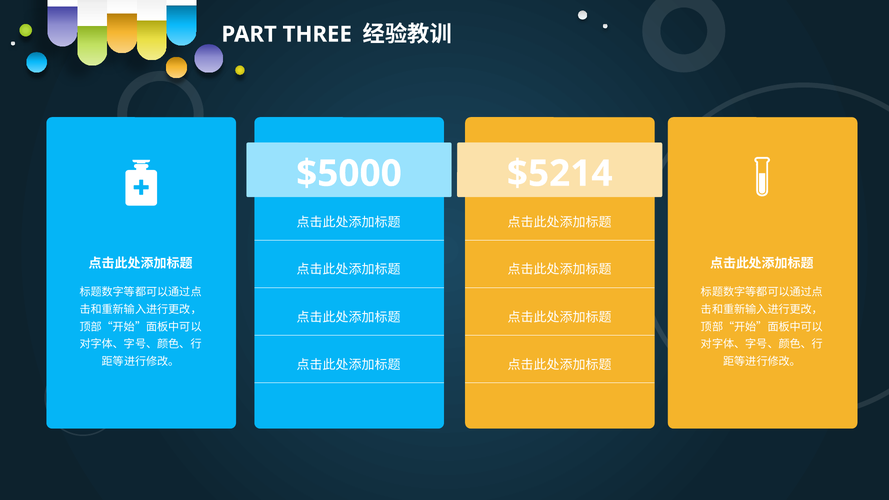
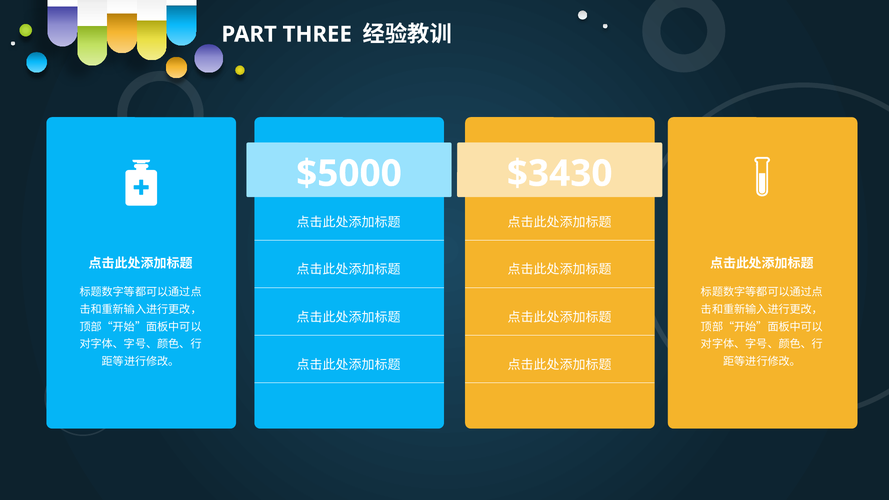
$5214: $5214 -> $3430 (560, 174)
